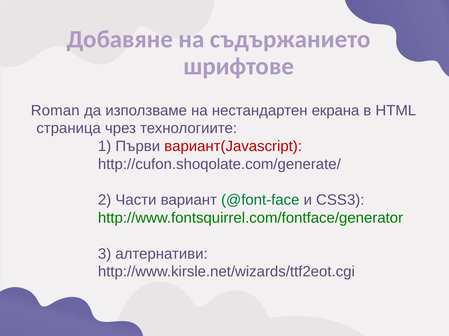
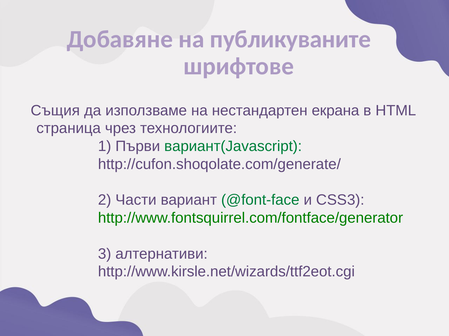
съдържанието: съдържанието -> публикуваните (290, 39)
Roman: Roman -> Същия (55, 111)
вариант(Javascript colour: red -> green (233, 147)
